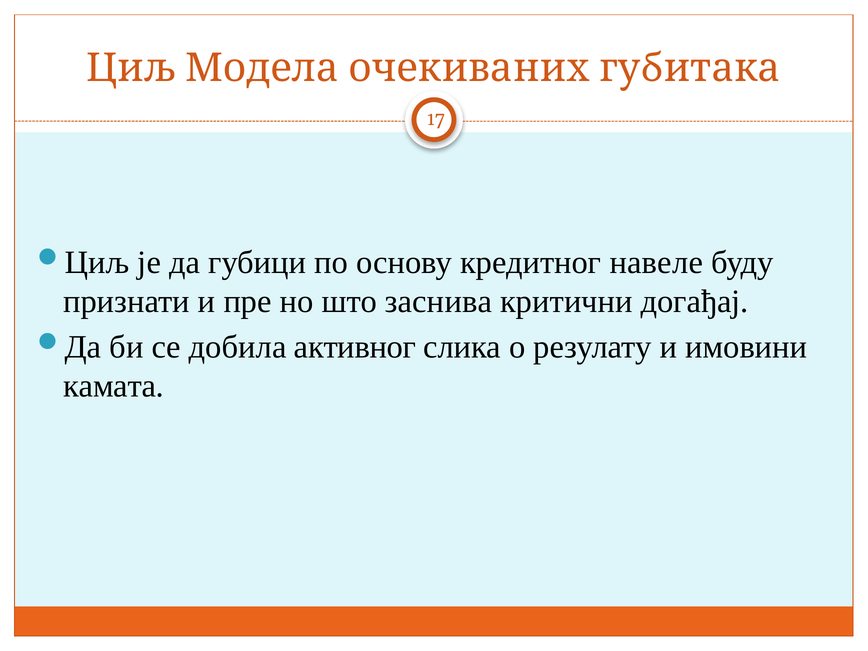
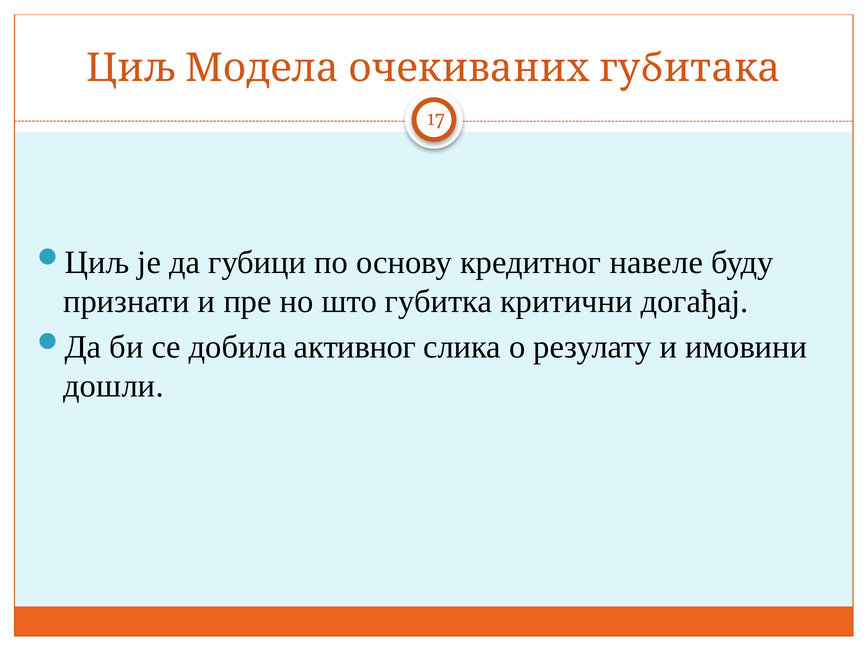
заснива: заснива -> губитка (439, 301)
камата: камата -> дошли (113, 386)
